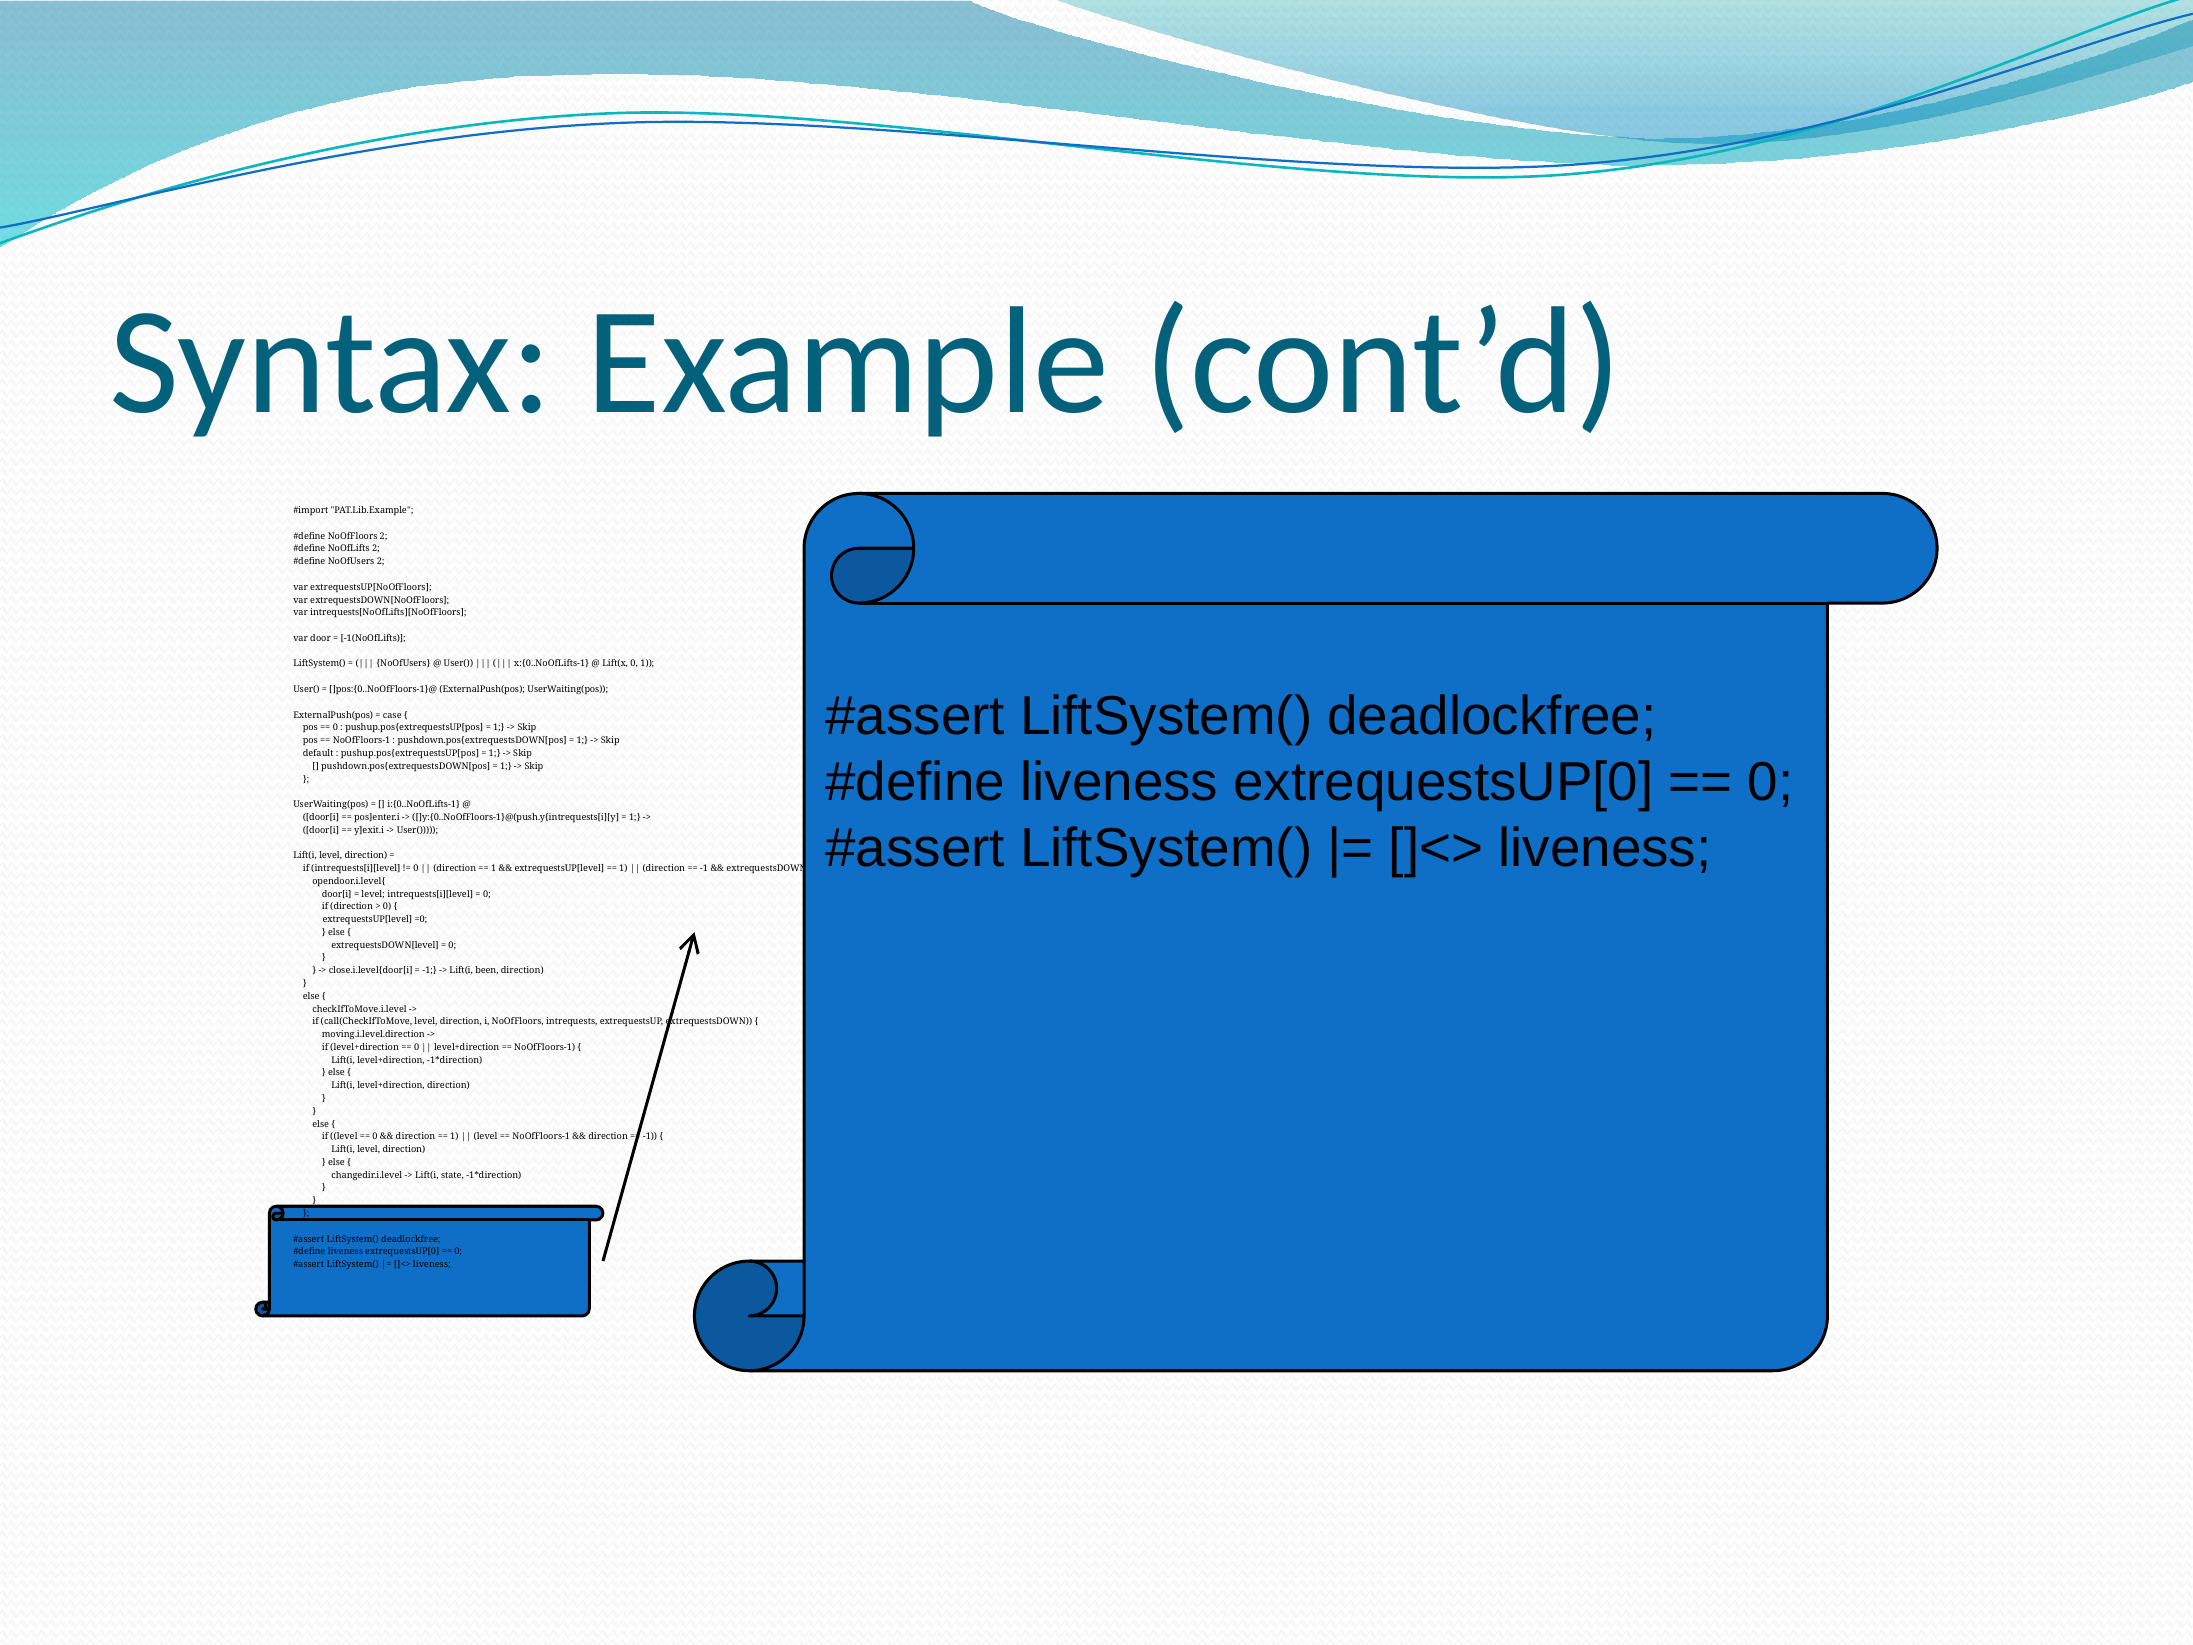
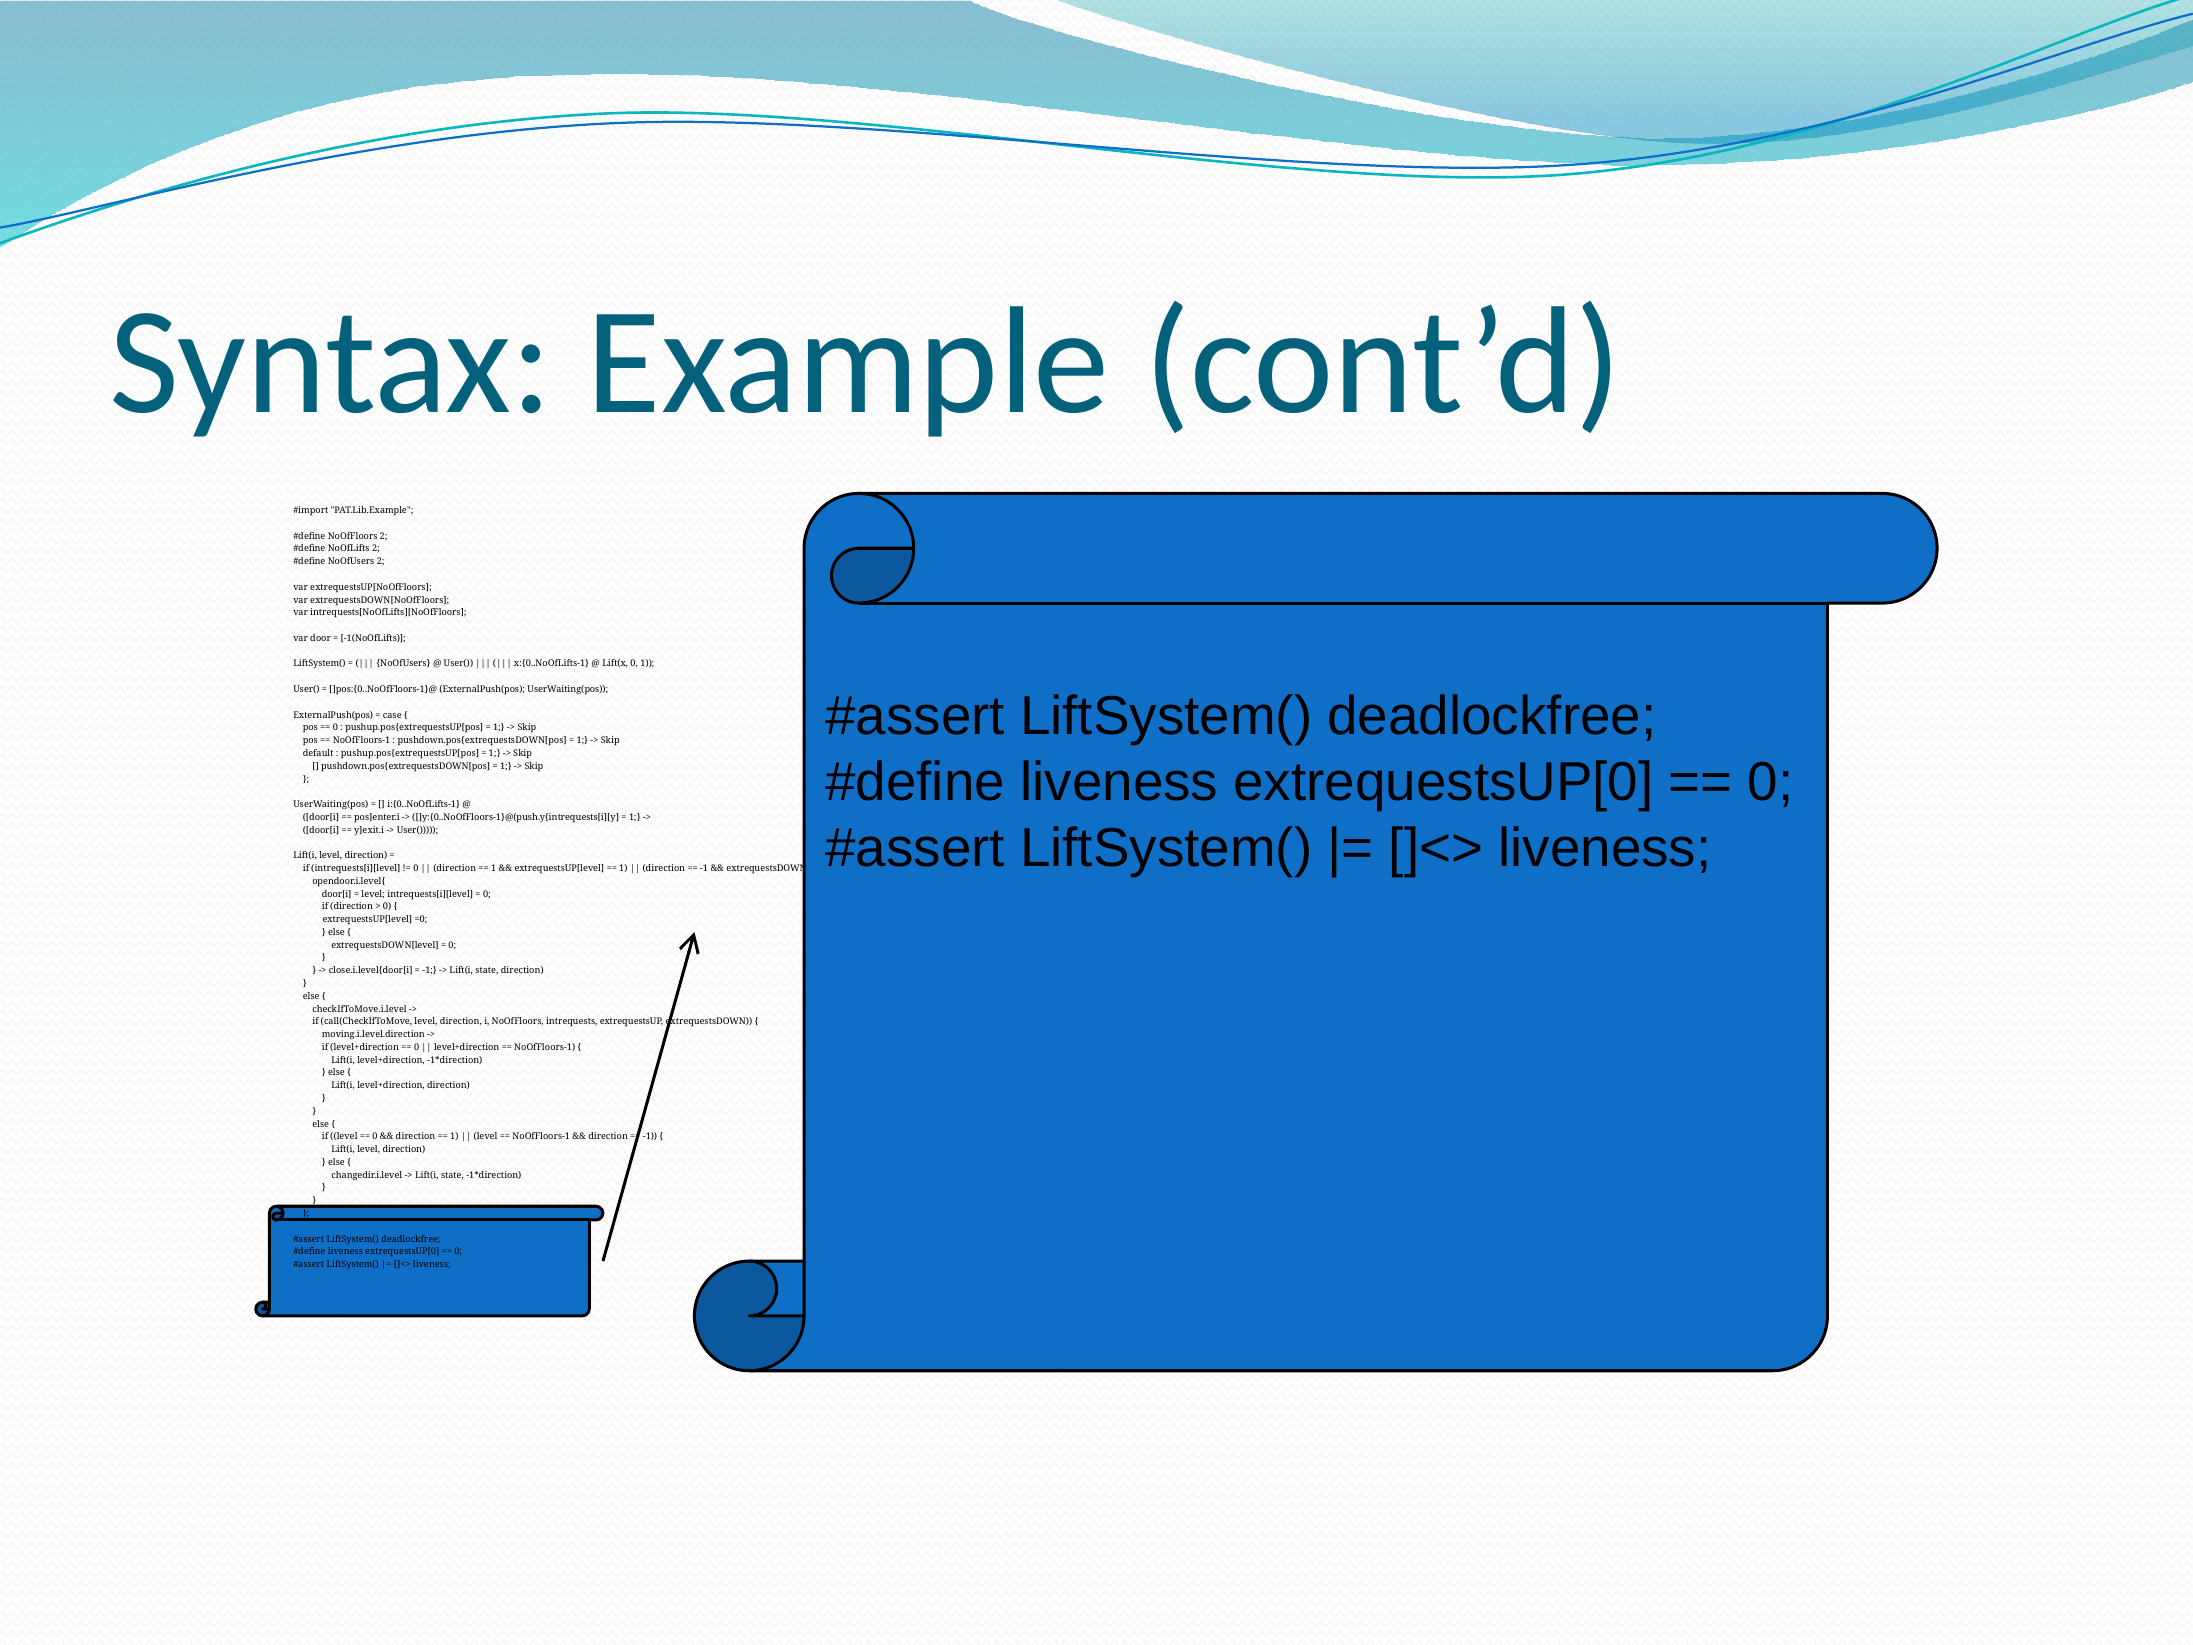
been: been -> state (487, 971)
